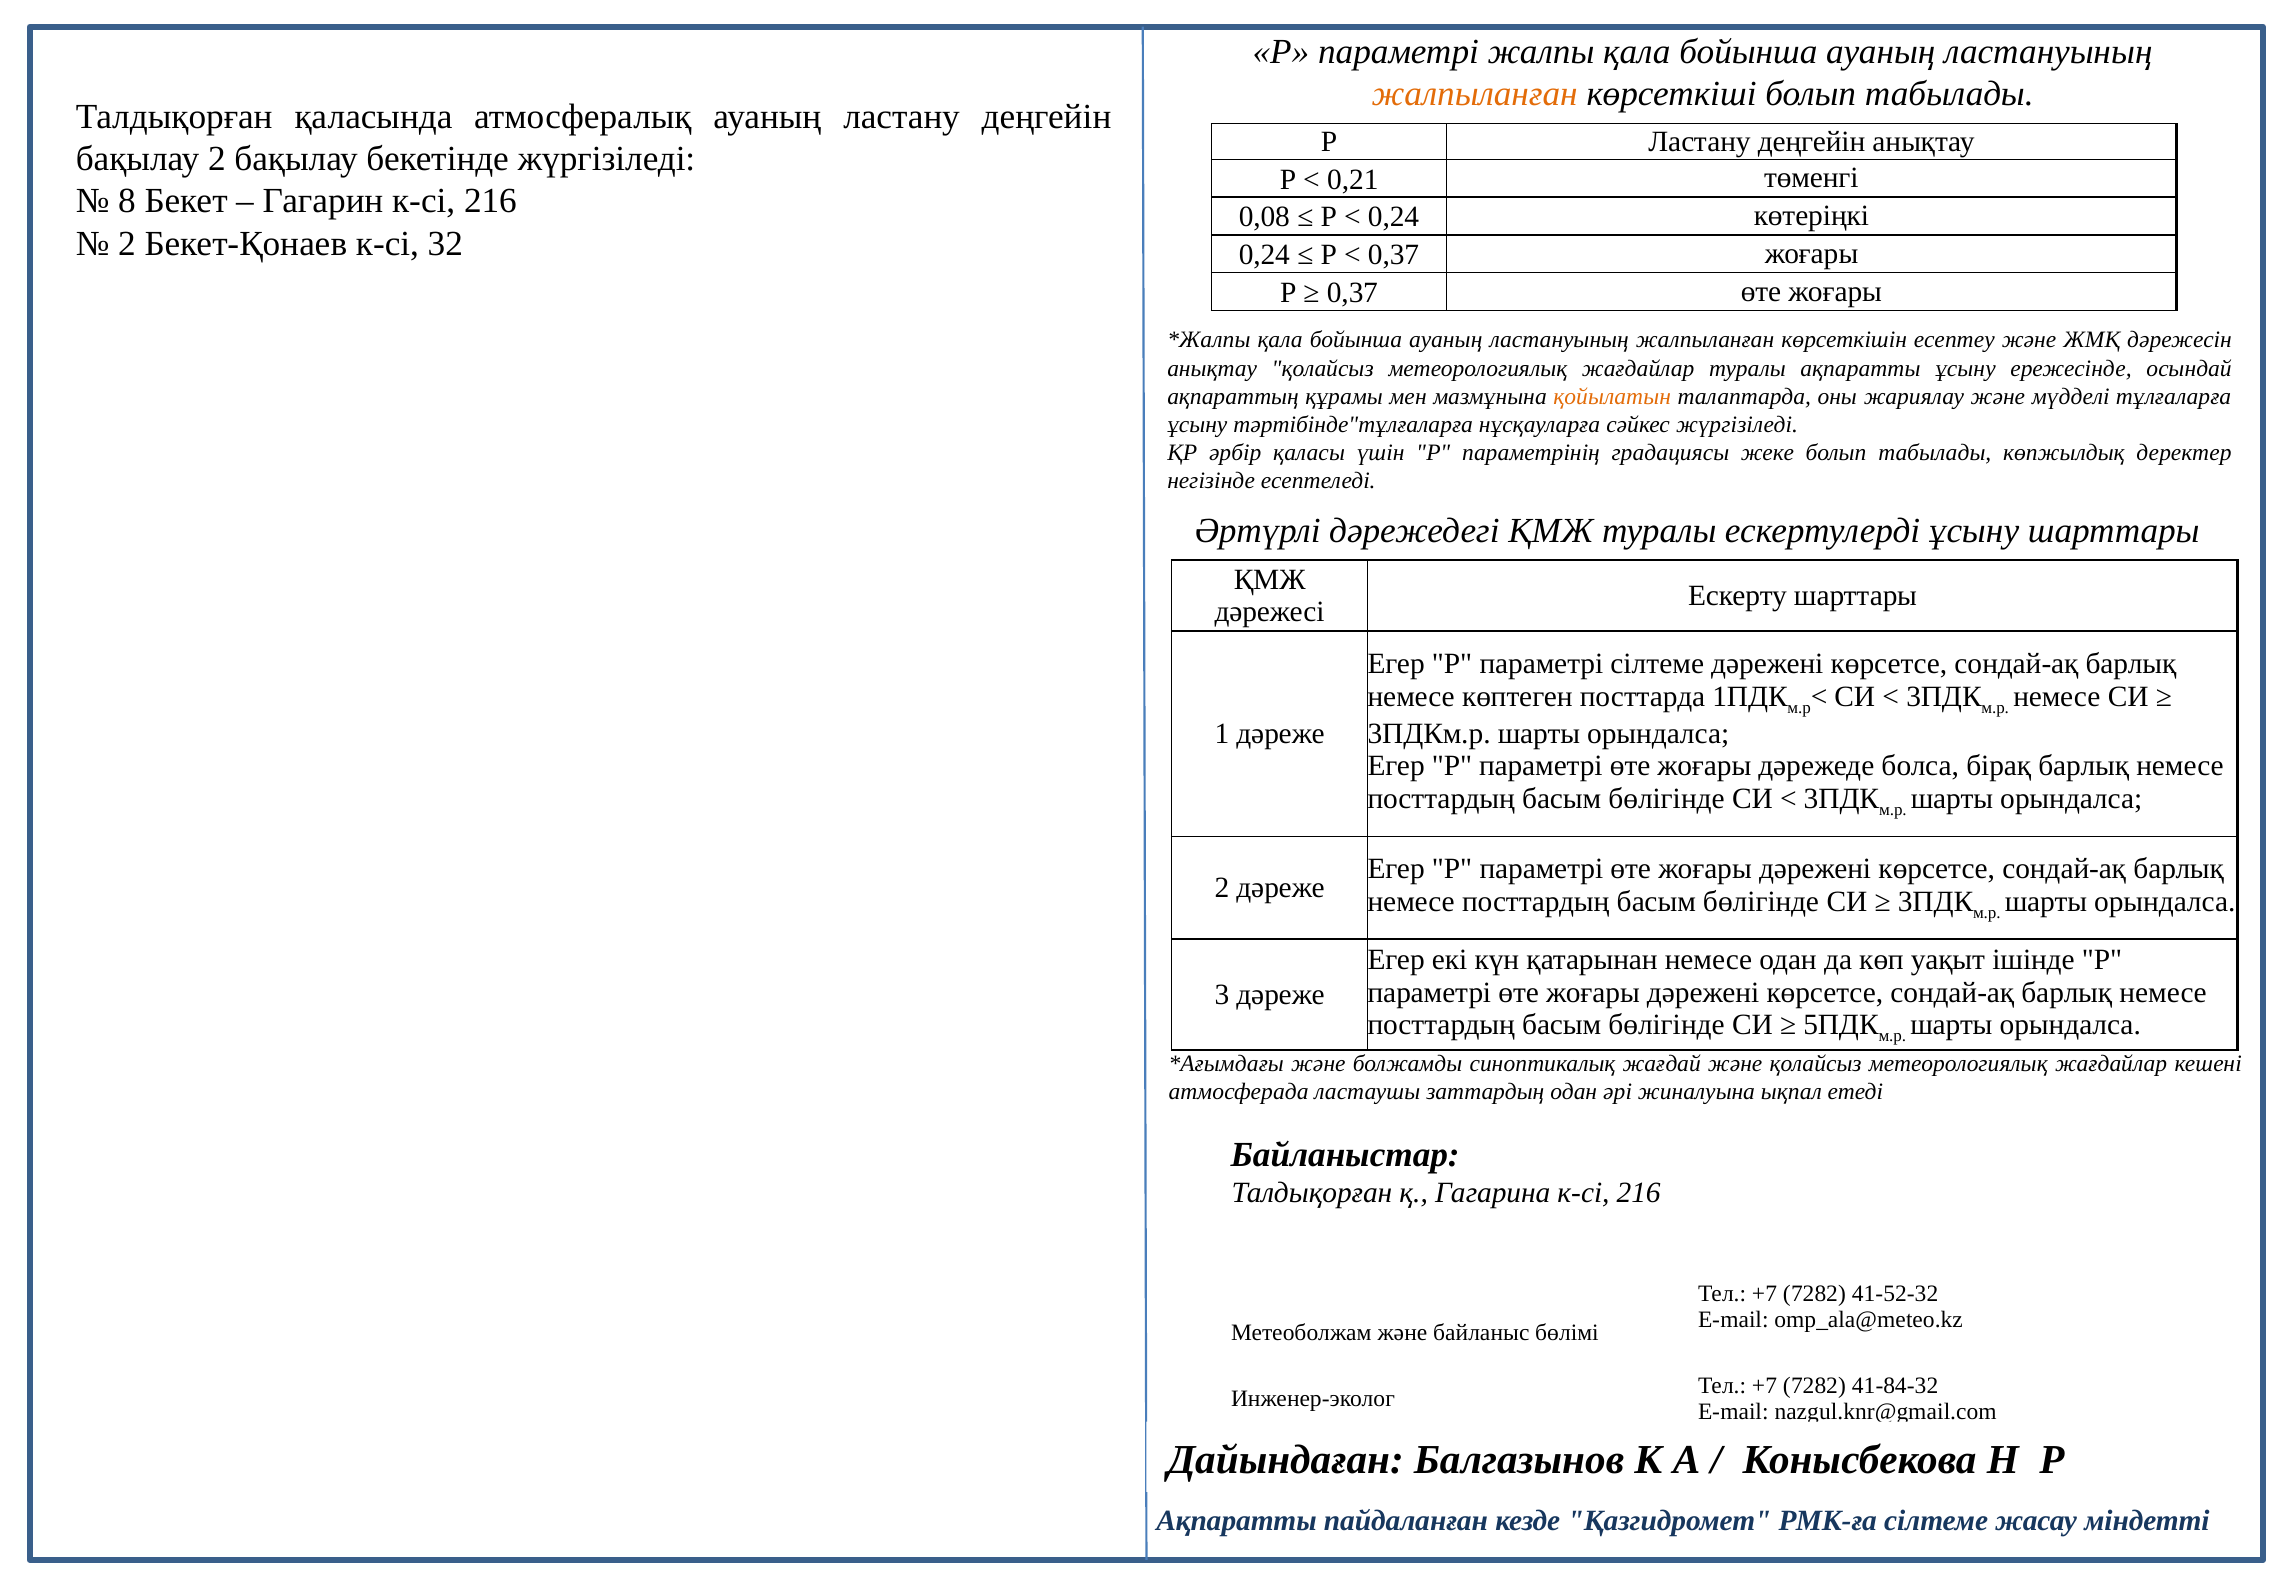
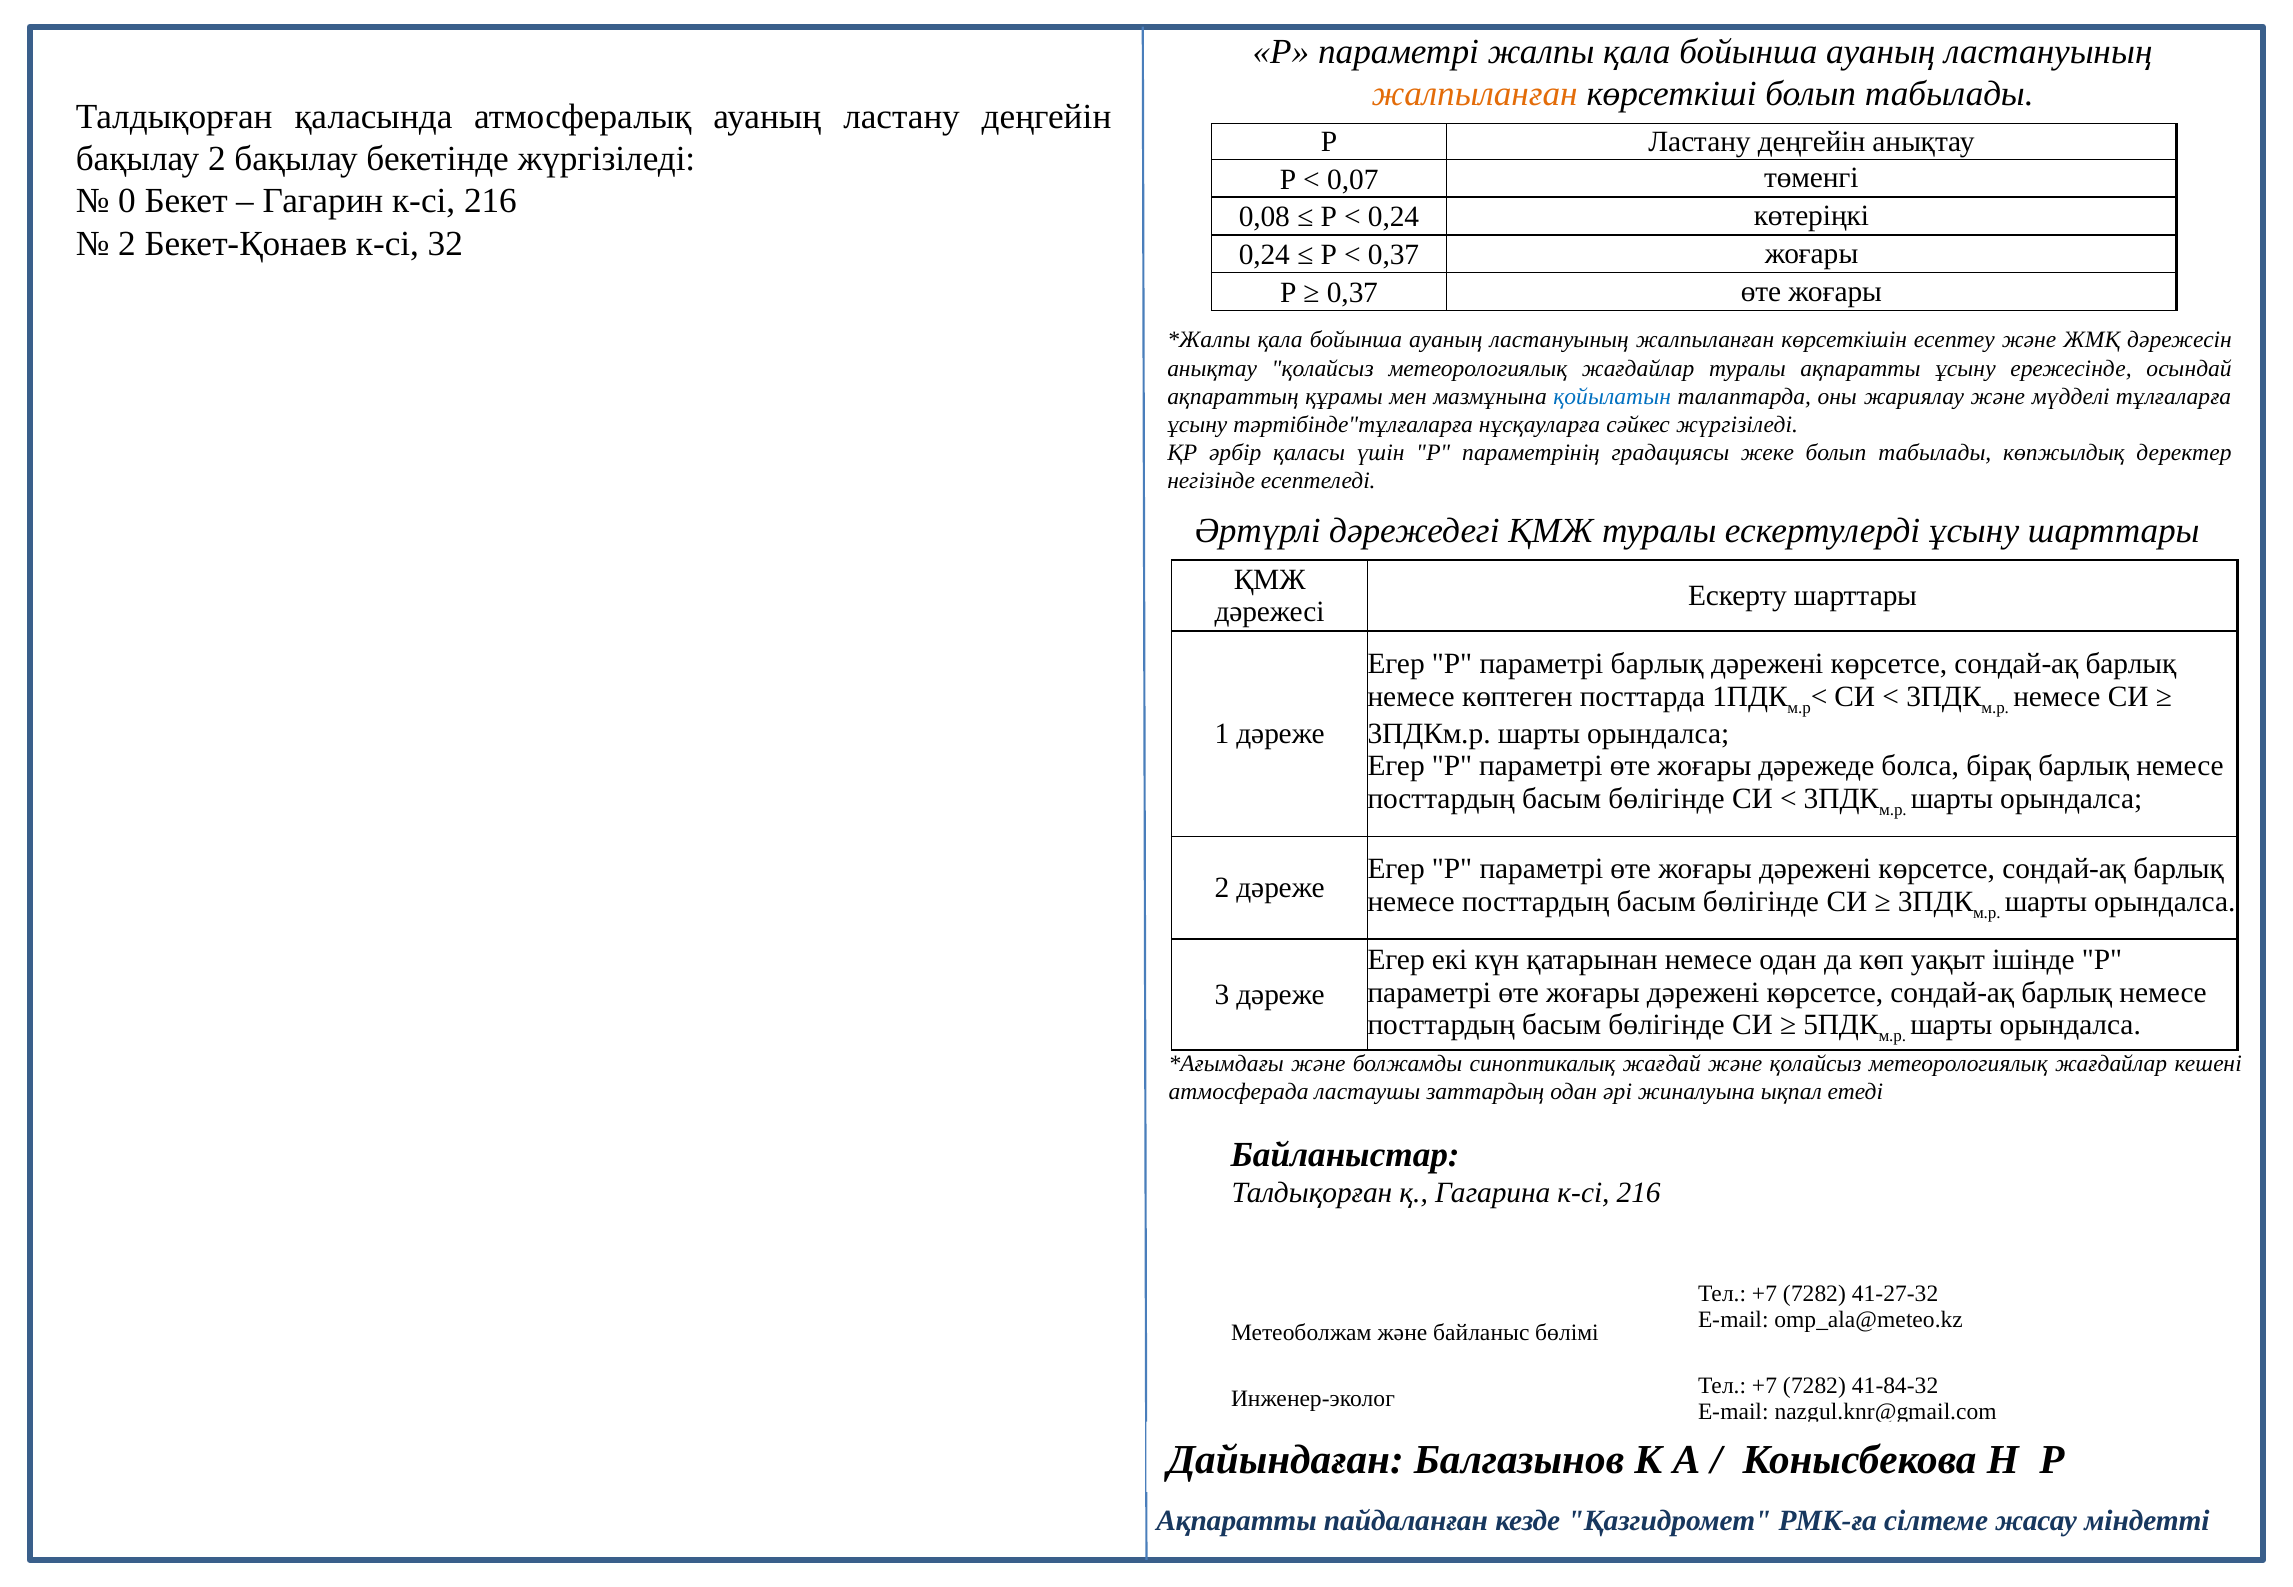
0,21: 0,21 -> 0,07 (1353, 179)
8: 8 -> 0 (127, 201)
қойылатын colour: orange -> blue (1612, 397)
параметрі сілтеме: сілтеме -> барлық (1657, 664)
41-52-32: 41-52-32 -> 41-27-32 (1895, 1294)
